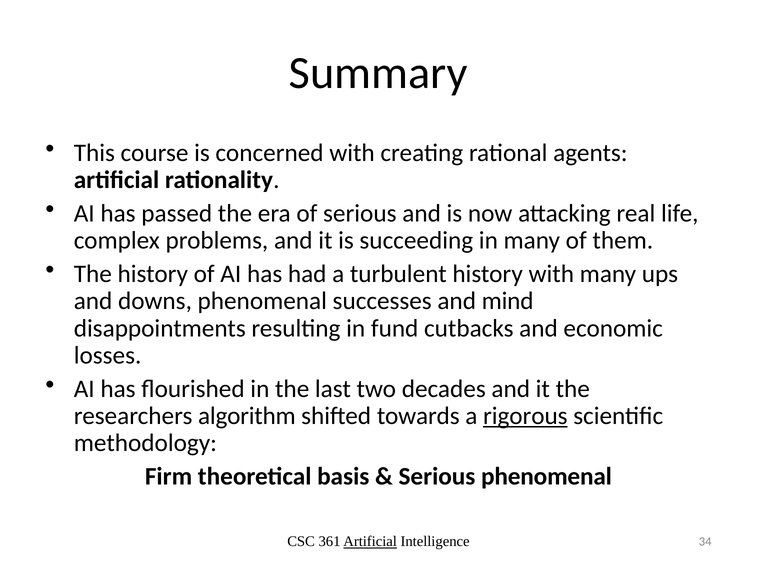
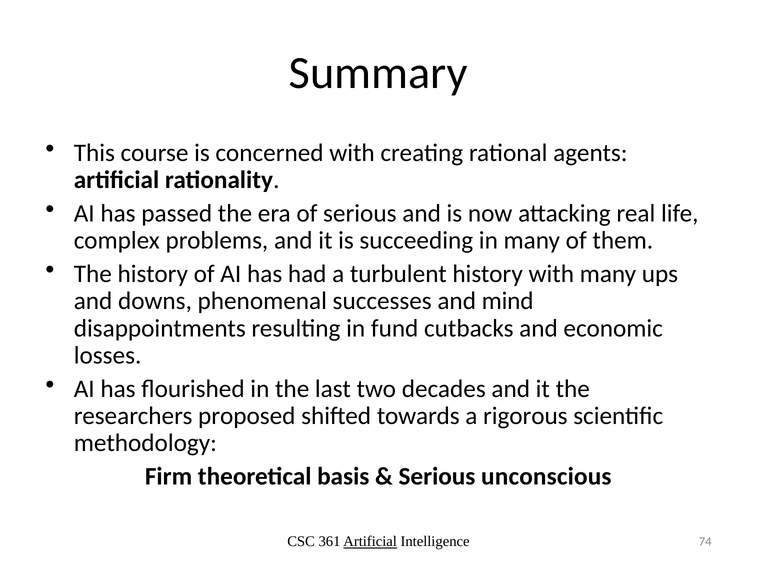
algorithm: algorithm -> proposed (247, 416)
rigorous underline: present -> none (525, 416)
Serious phenomenal: phenomenal -> unconscious (546, 477)
34: 34 -> 74 (705, 542)
